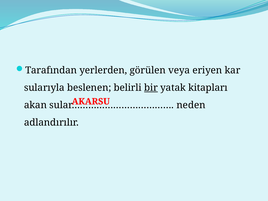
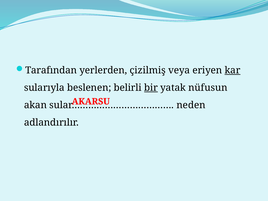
görülen: görülen -> çizilmiş (148, 70)
kar underline: none -> present (233, 70)
kitapları: kitapları -> nüfusun (208, 88)
